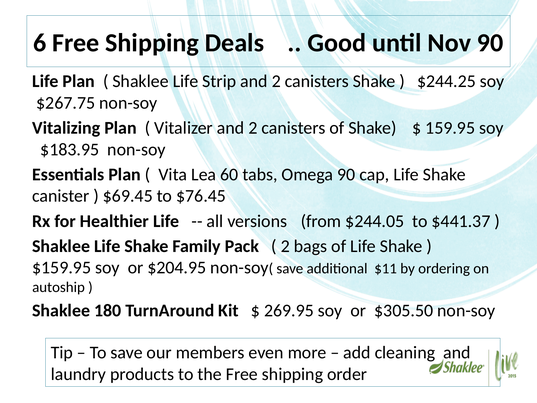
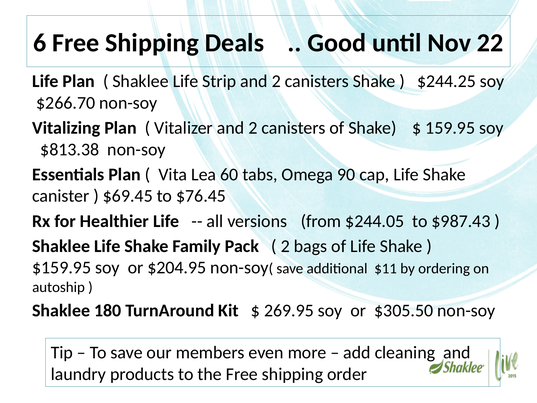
Nov 90: 90 -> 22 (490, 43)
$267.75: $267.75 -> $266.70 (66, 103)
$183.95: $183.95 -> $813.38 (70, 149)
$441.37: $441.37 -> $987.43 (461, 221)
